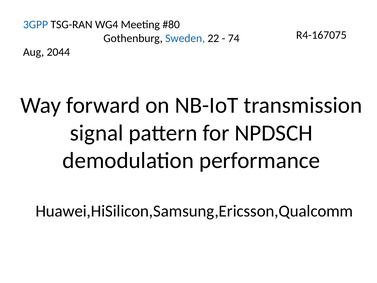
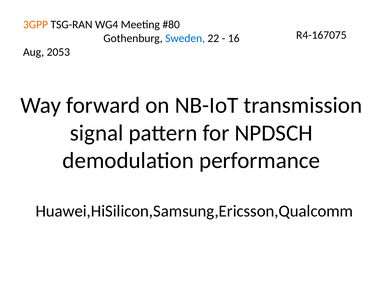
3GPP colour: blue -> orange (36, 24)
74: 74 -> 16 (234, 38)
2044: 2044 -> 2053 (58, 52)
